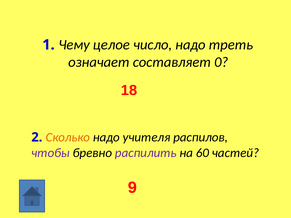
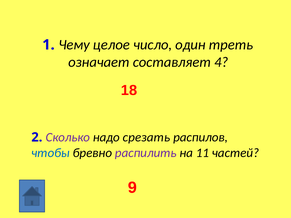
число надо: надо -> один (190, 45)
0: 0 -> 4 (221, 62)
Сколько colour: orange -> purple (68, 137)
учителя: учителя -> срезать (146, 137)
чтобы colour: purple -> blue (51, 153)
60: 60 -> 11 (202, 153)
